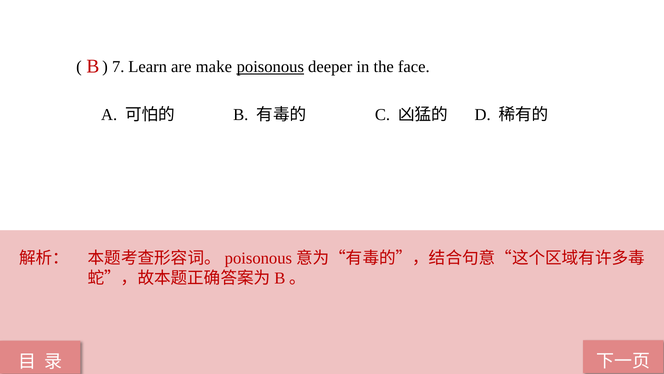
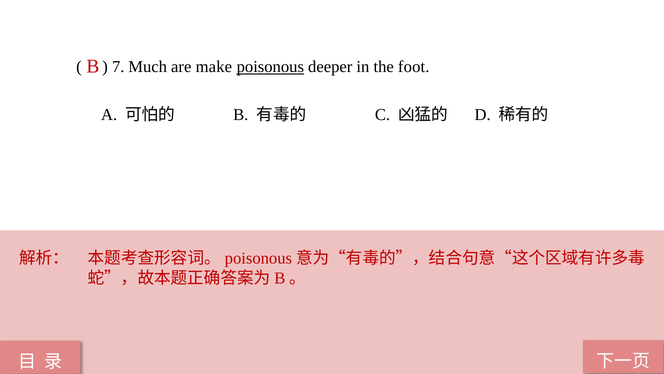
Learn: Learn -> Much (148, 67)
face: face -> foot (414, 67)
